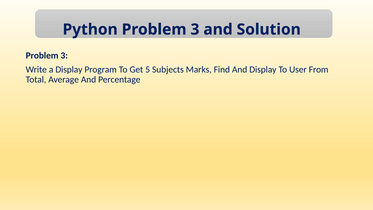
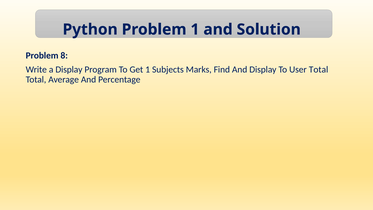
Python Problem 3: 3 -> 1 (195, 29)
3: 3 -> 8 (64, 55)
Get 5: 5 -> 1 (148, 69)
User From: From -> Total (319, 69)
